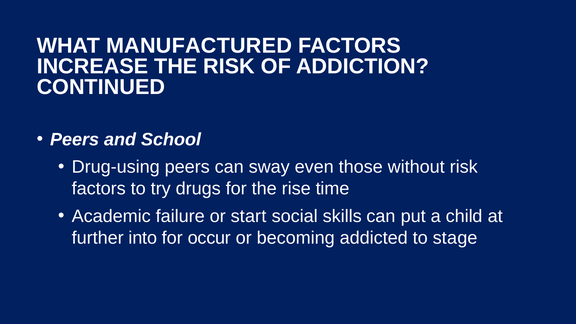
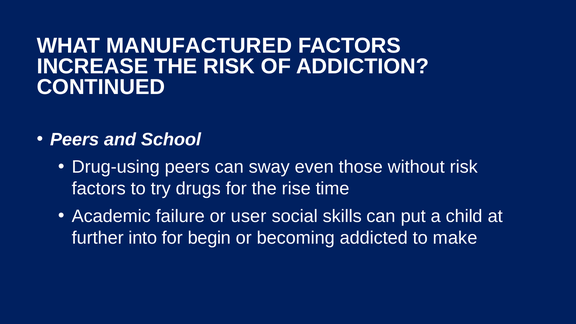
start: start -> user (249, 216)
occur: occur -> begin (209, 238)
stage: stage -> make (455, 238)
